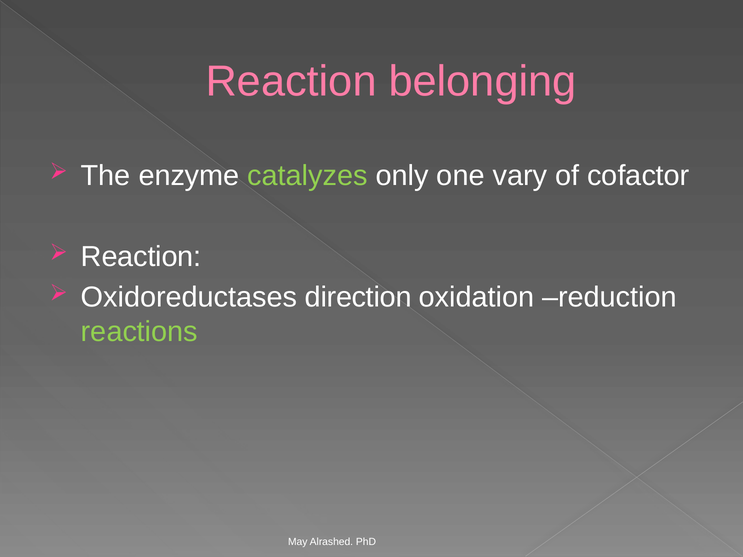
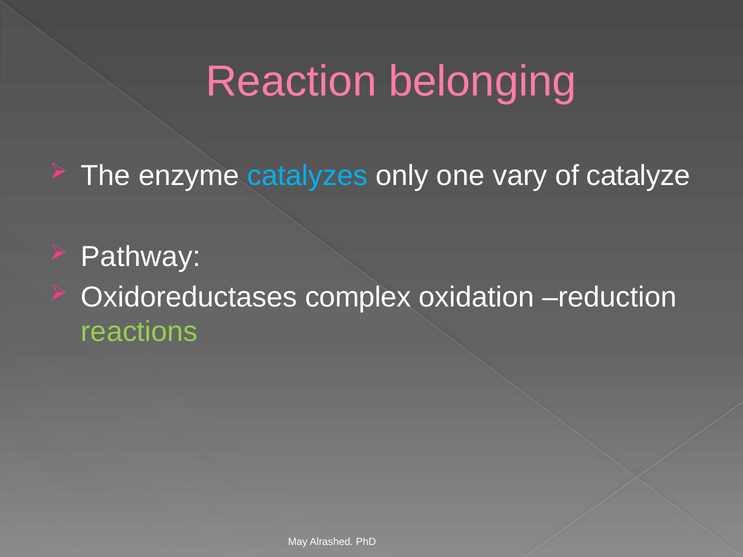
catalyzes colour: light green -> light blue (308, 176)
cofactor: cofactor -> catalyze (638, 176)
Reaction: Reaction -> Pathway (141, 257)
direction: direction -> complex (358, 297)
